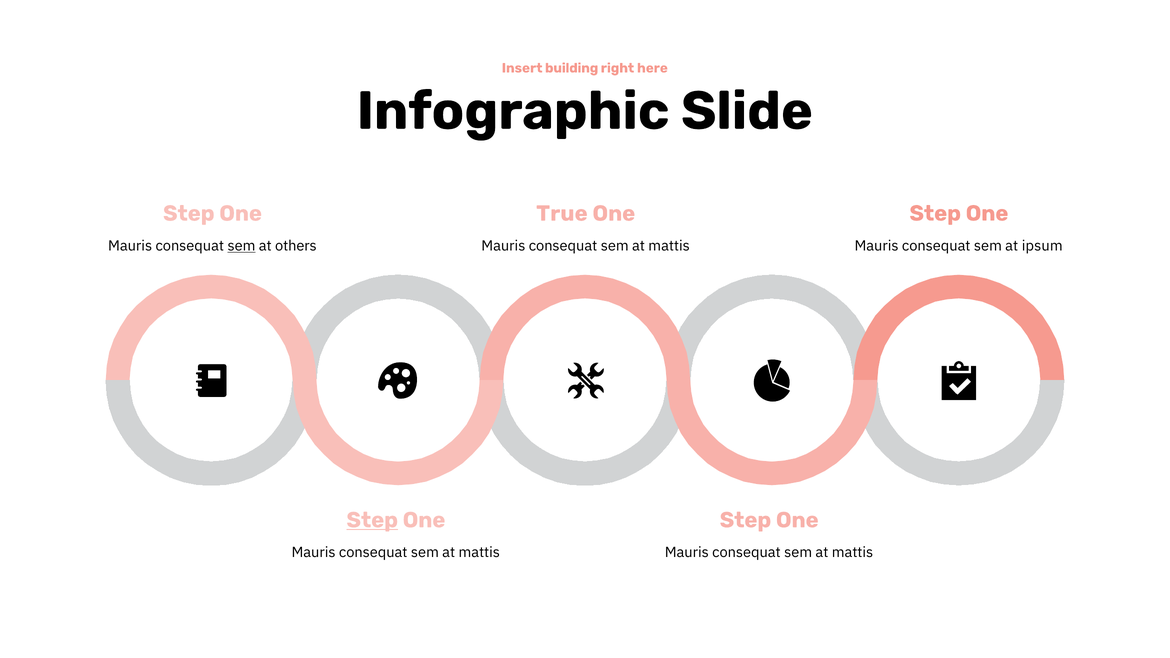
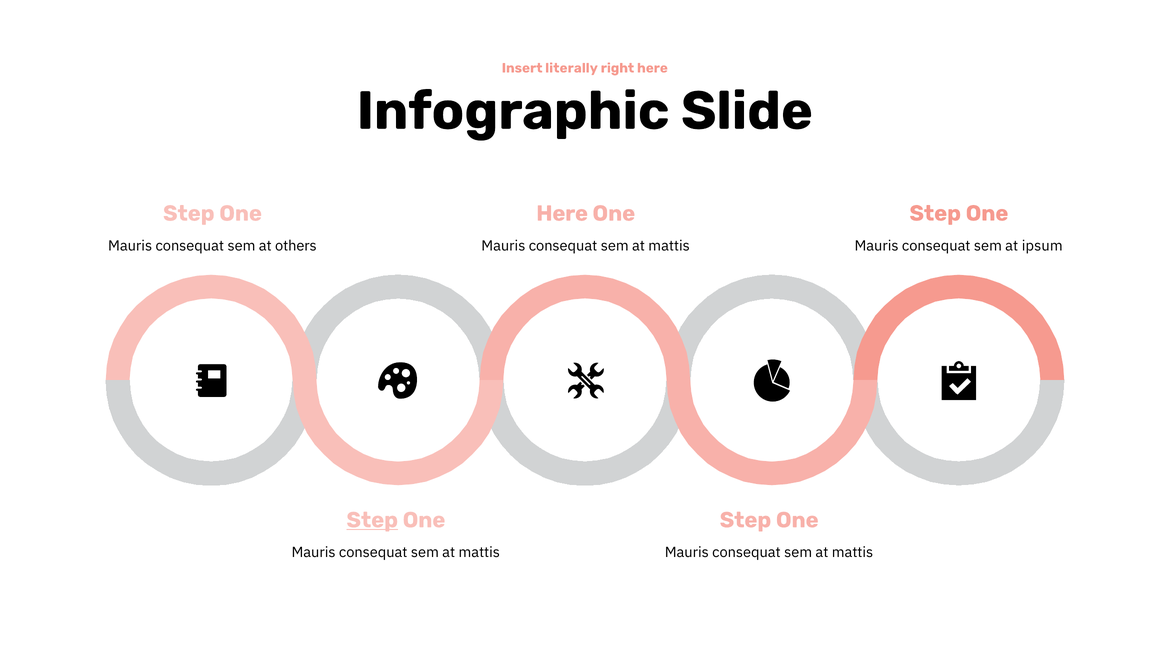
building: building -> literally (572, 68)
True: True -> Here (562, 213)
sem underline: present -> none (241, 246)
